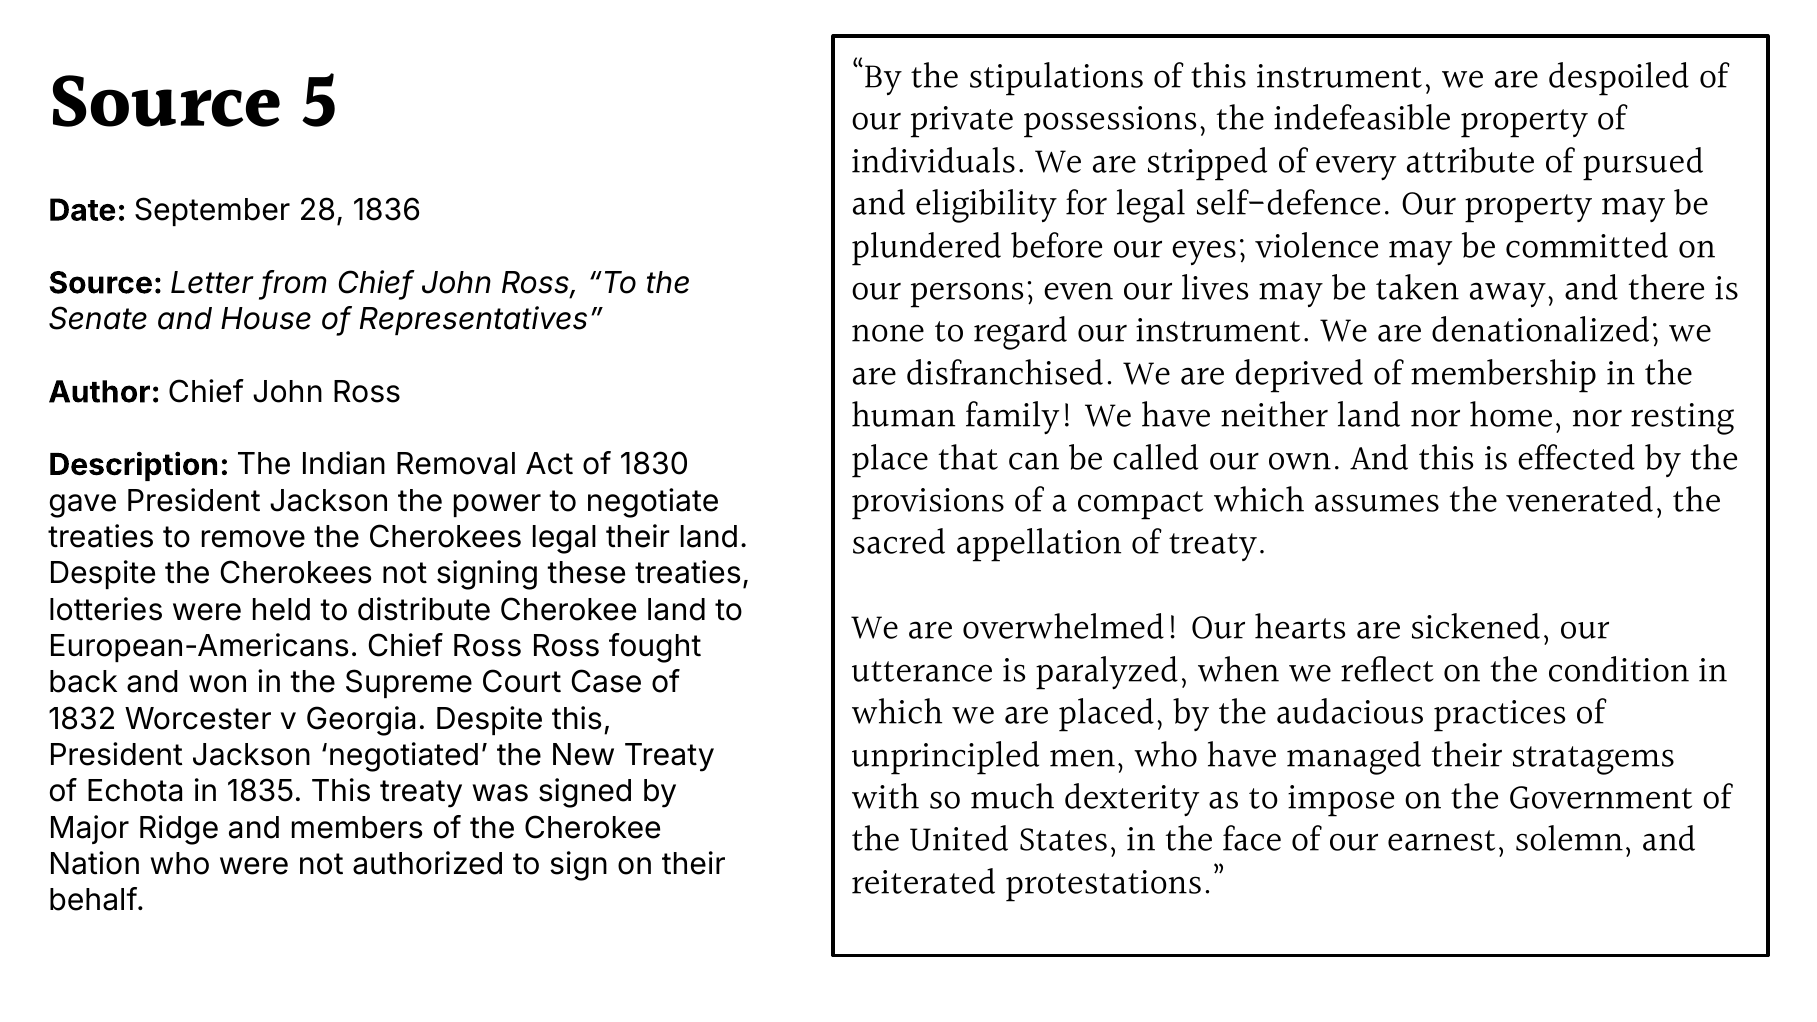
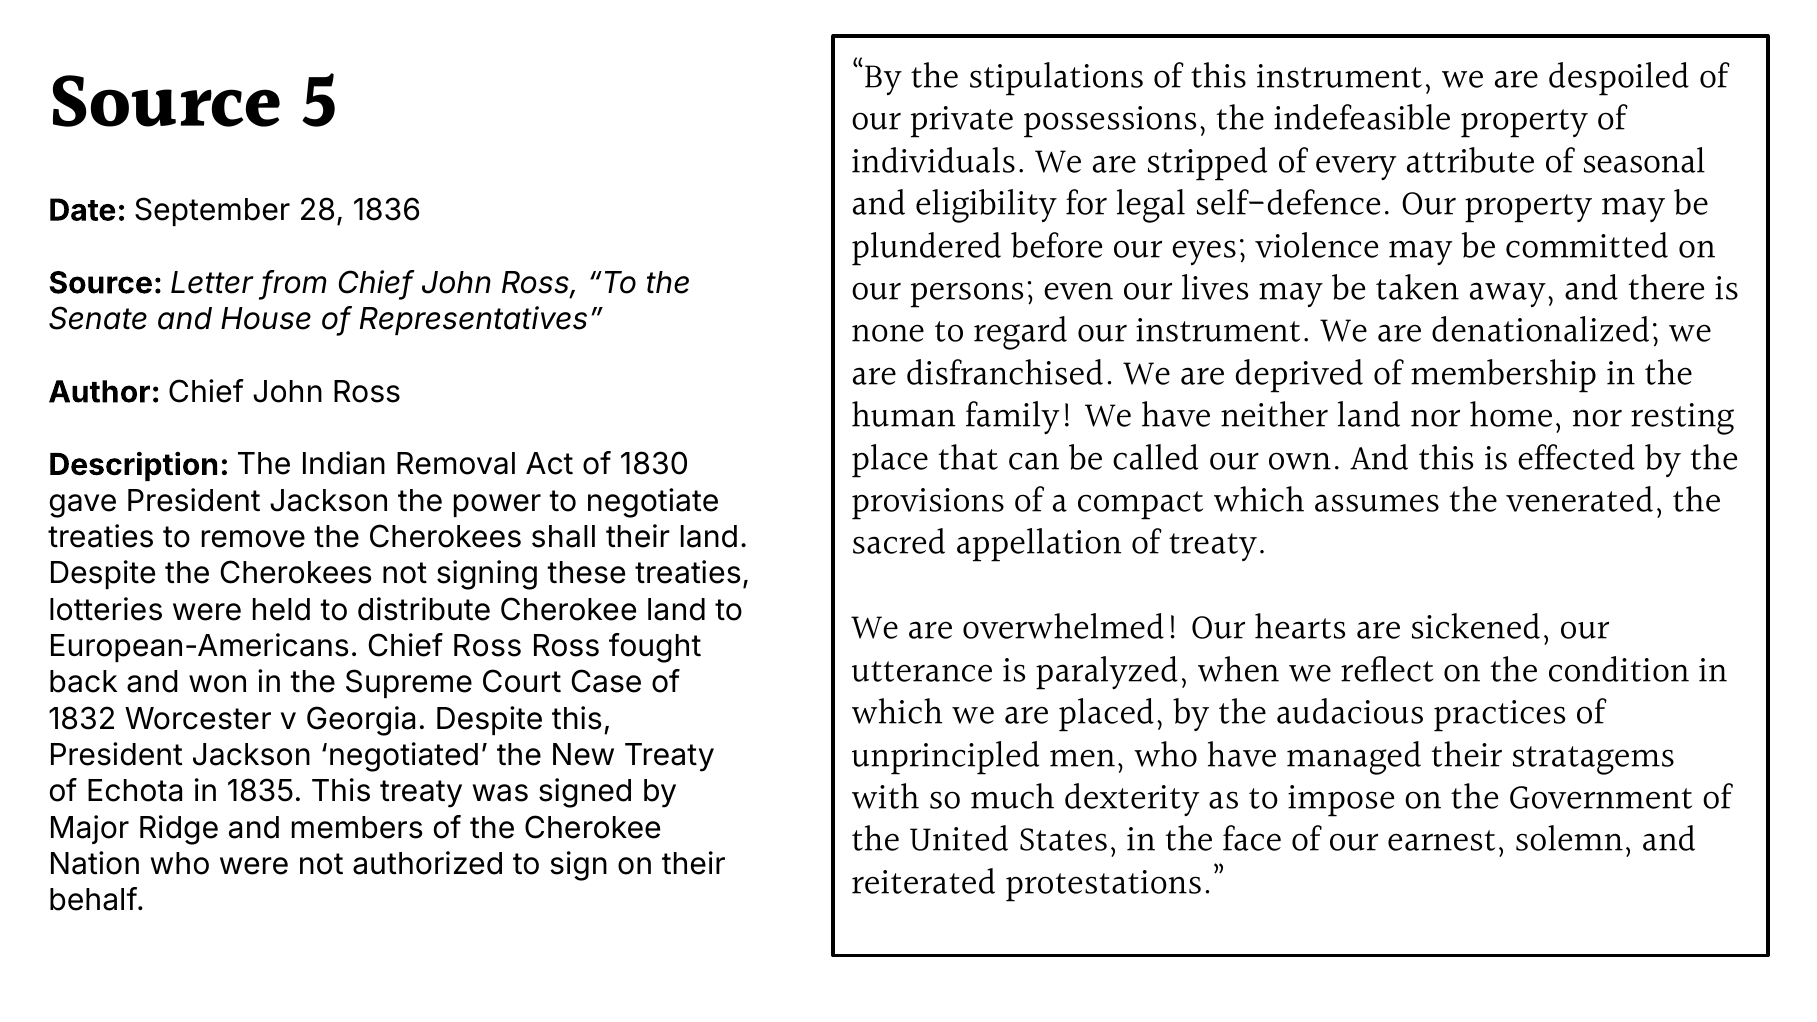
pursued: pursued -> seasonal (1644, 163)
Cherokees legal: legal -> shall (564, 538)
